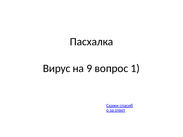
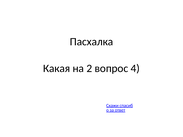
Вирус: Вирус -> Какая (57, 69)
9: 9 -> 2 (89, 69)
1: 1 -> 4 (135, 69)
